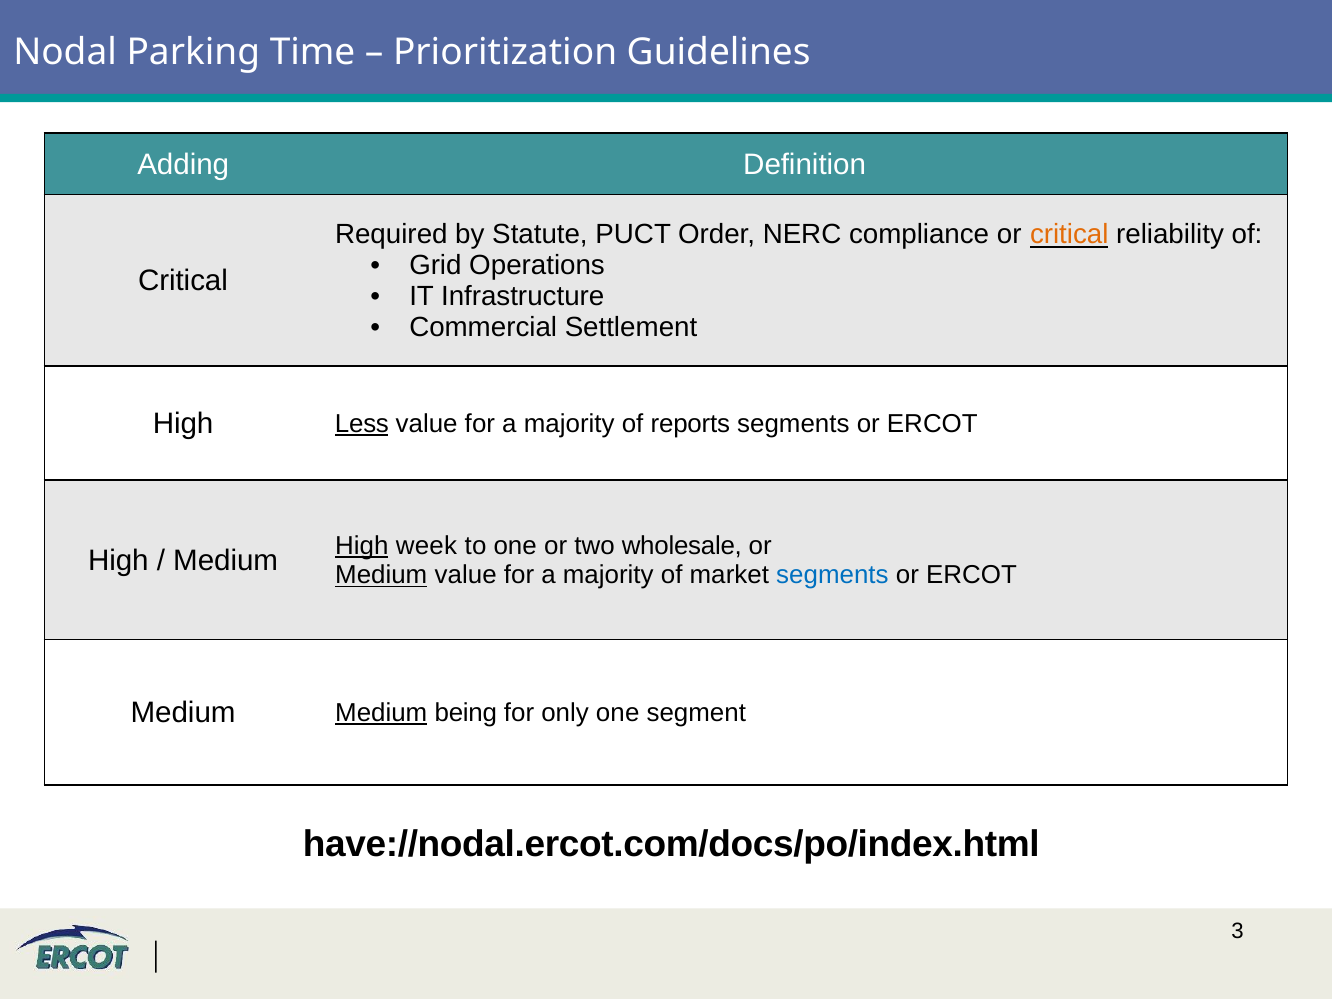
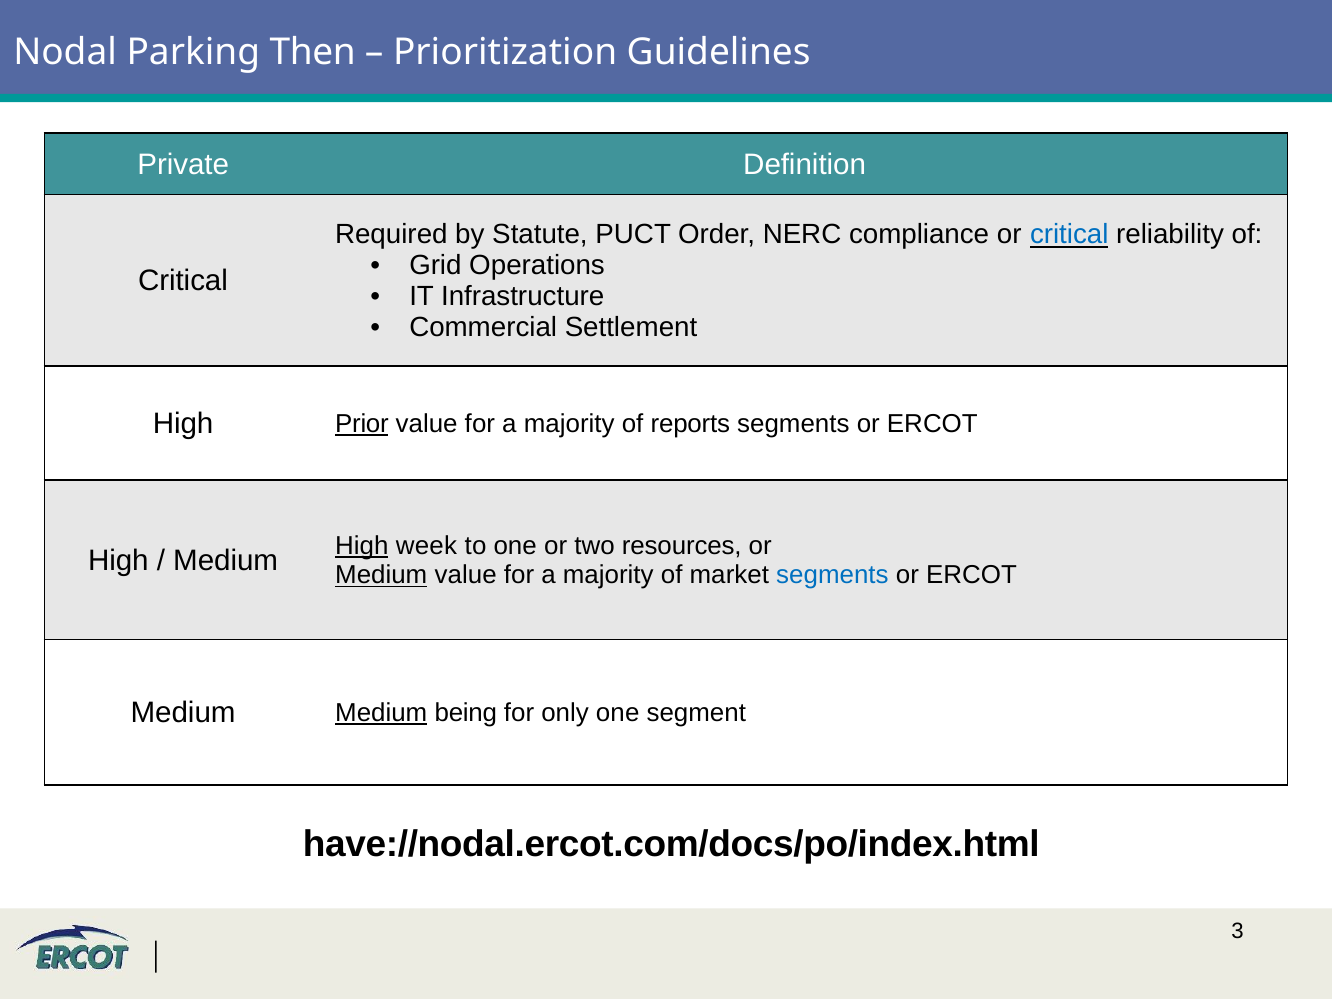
Time: Time -> Then (313, 52)
Adding: Adding -> Private (183, 164)
critical colour: orange -> blue (1069, 235)
Less: Less -> Prior (362, 424)
wholesale: wholesale -> resources (682, 546)
